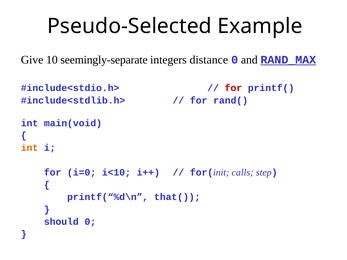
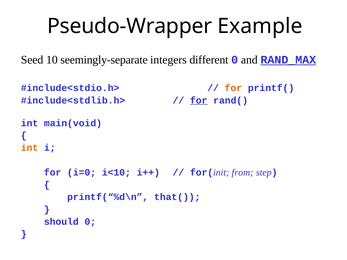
Pseudo-Selected: Pseudo-Selected -> Pseudo-Wrapper (130, 26)
Give: Give -> Seed (32, 60)
distance: distance -> different (209, 60)
for colour: red -> orange (233, 88)
for underline: none -> present (199, 100)
calls: calls -> from (243, 173)
